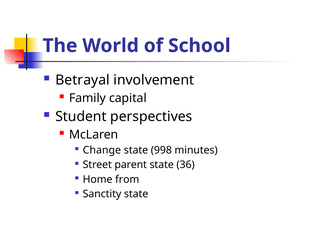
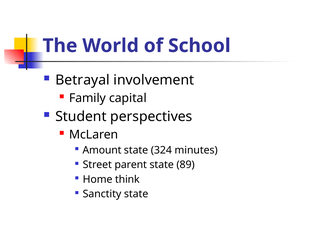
Change: Change -> Amount (102, 150)
998: 998 -> 324 (161, 150)
36: 36 -> 89 (186, 165)
from: from -> think (127, 179)
